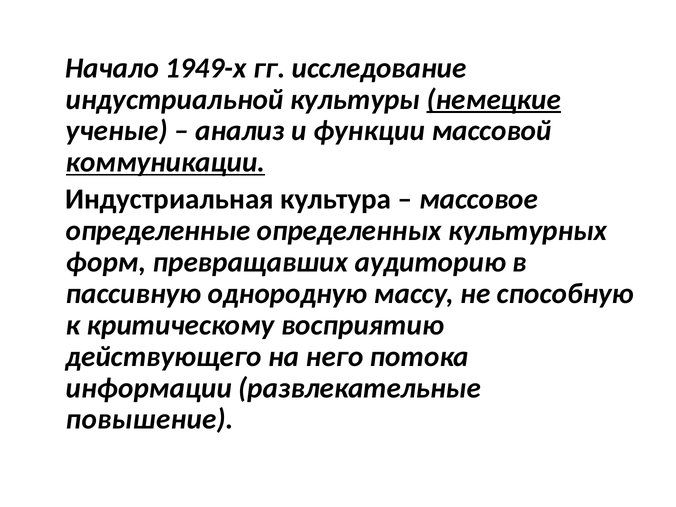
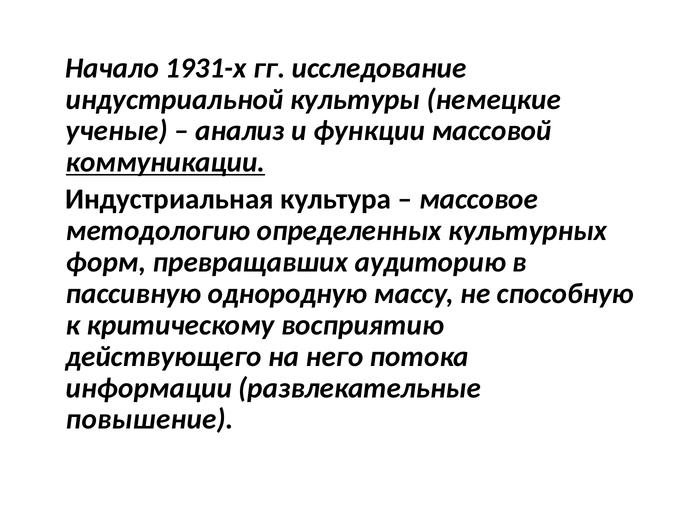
1949-х: 1949-х -> 1931-х (206, 68)
немецкие underline: present -> none (494, 99)
определенные: определенные -> методологию (158, 231)
